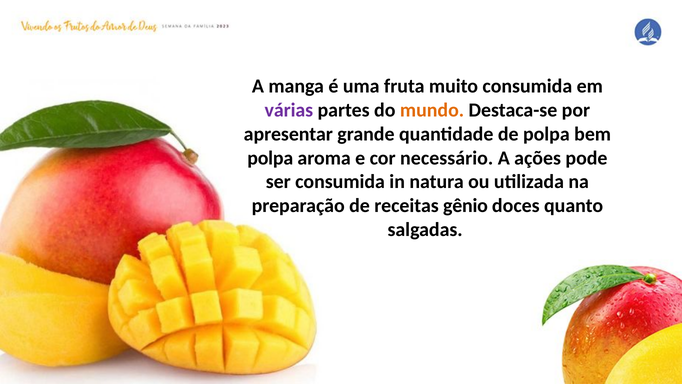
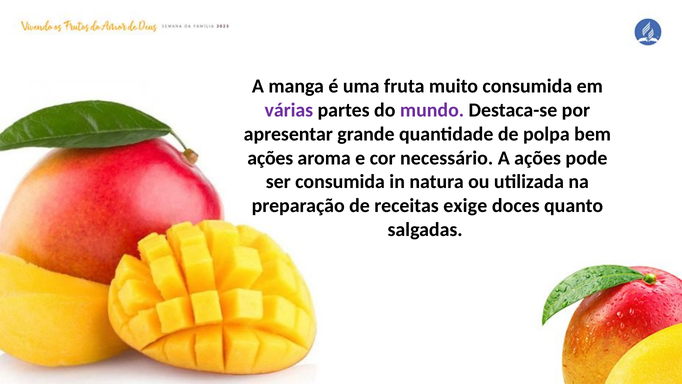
mundo colour: orange -> purple (432, 110)
polpa: polpa -> ações (270, 158)
gênio: gênio -> exige (465, 206)
